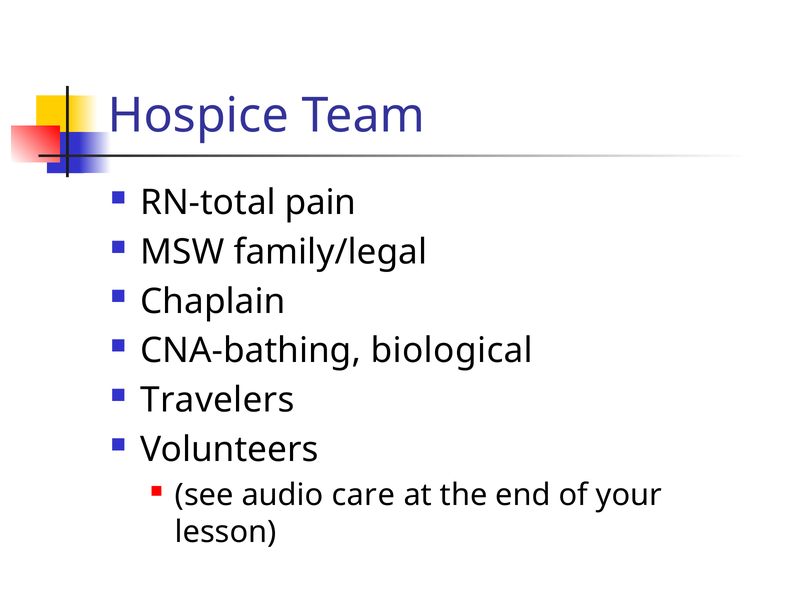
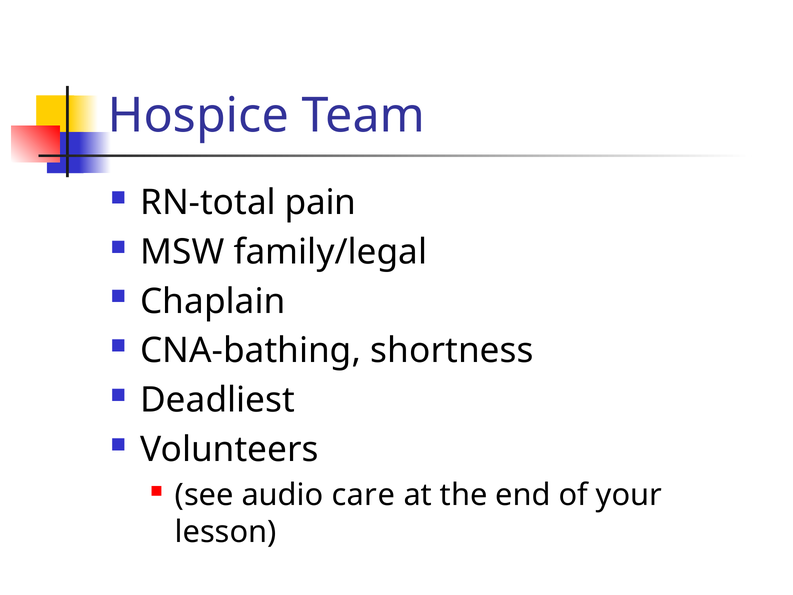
biological: biological -> shortness (452, 351)
Travelers: Travelers -> Deadliest (218, 400)
